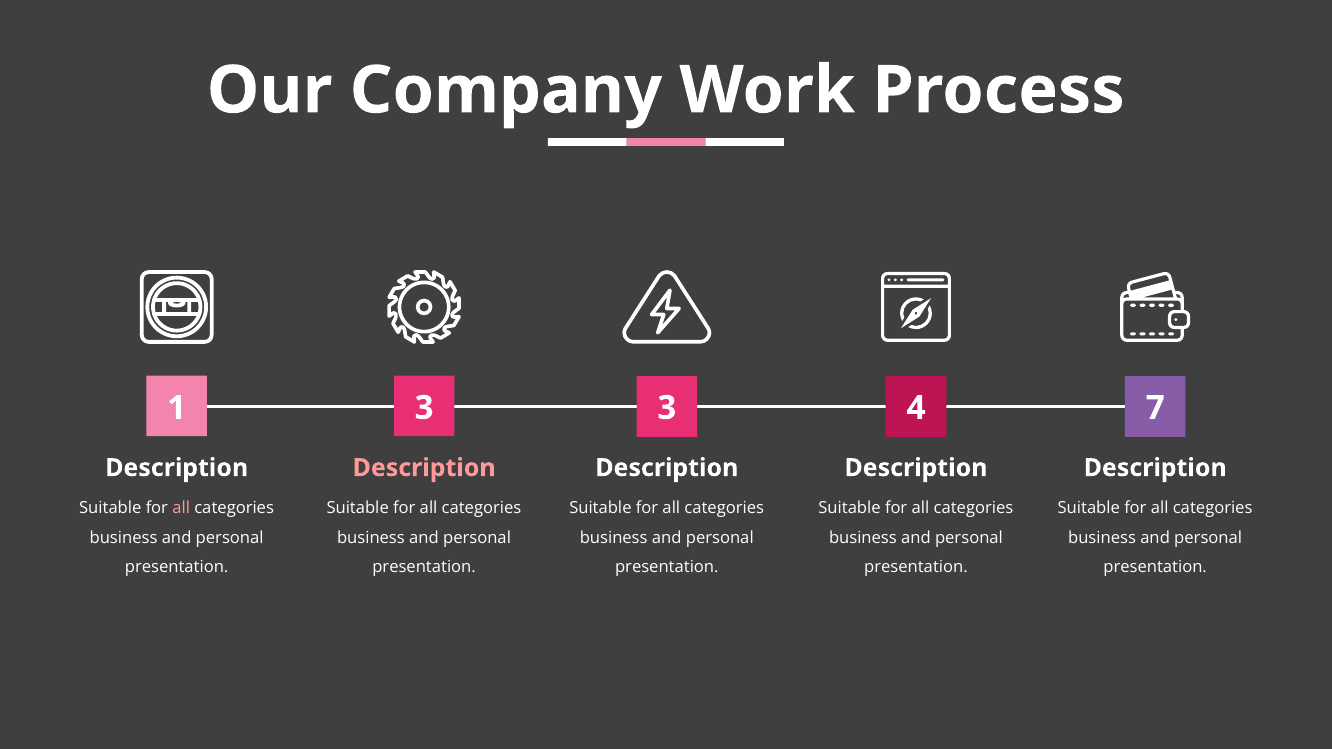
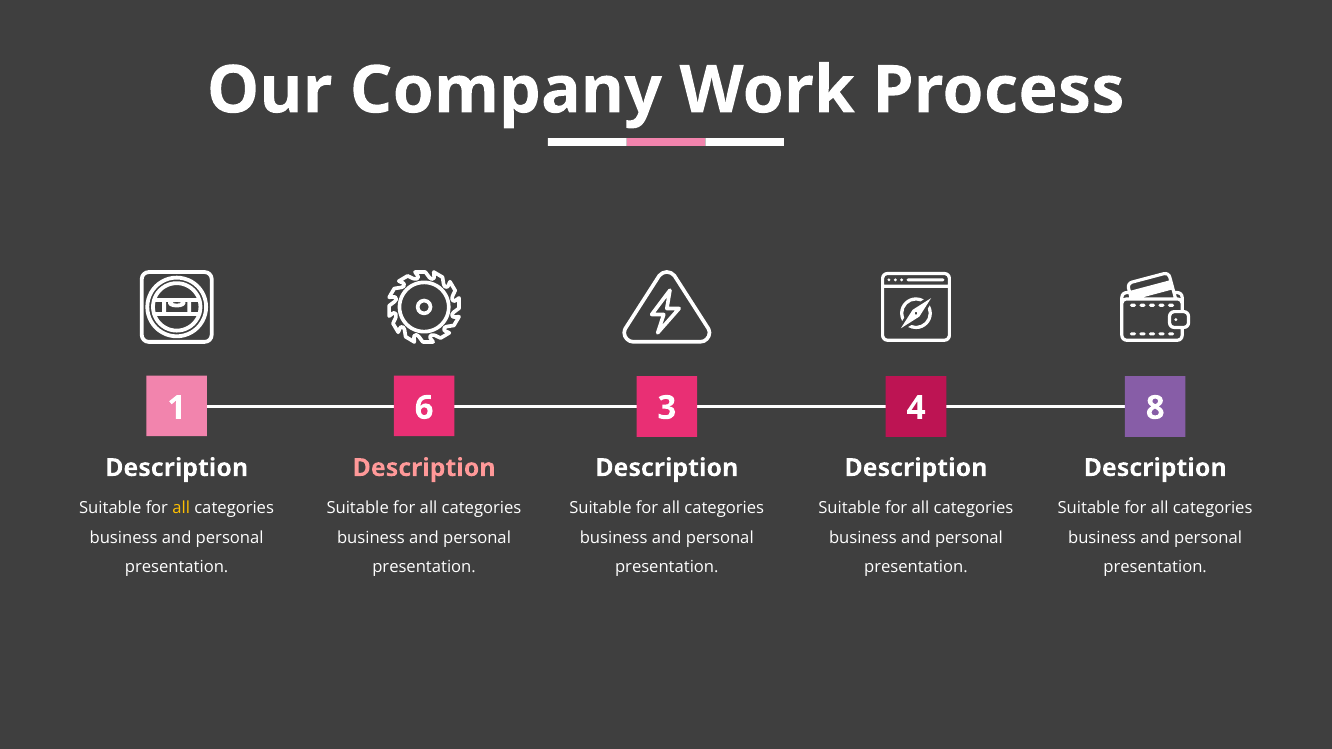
1 3: 3 -> 6 (424, 408)
7: 7 -> 8 (1155, 408)
all colour: pink -> yellow (181, 508)
